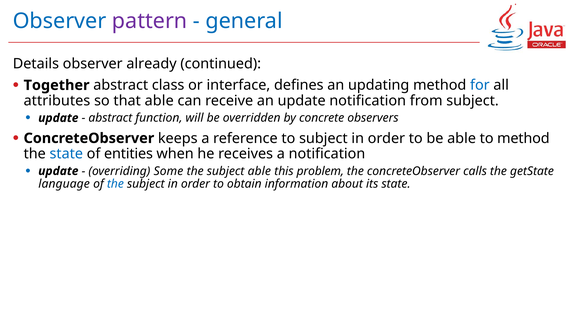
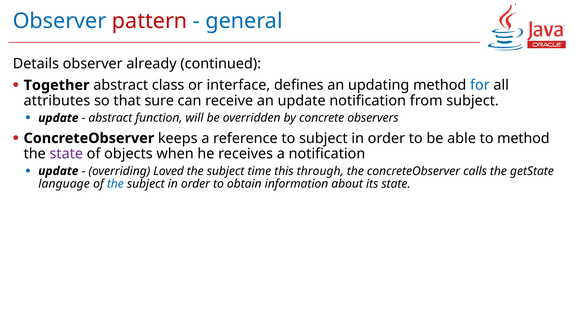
pattern colour: purple -> red (150, 21)
that able: able -> sure (159, 101)
state colour: blue -> purple (66, 154)
entities: entities -> objects (128, 154)
Some: Some -> Loved (169, 171)
subject able: able -> time (259, 171)
problem: problem -> through (320, 171)
